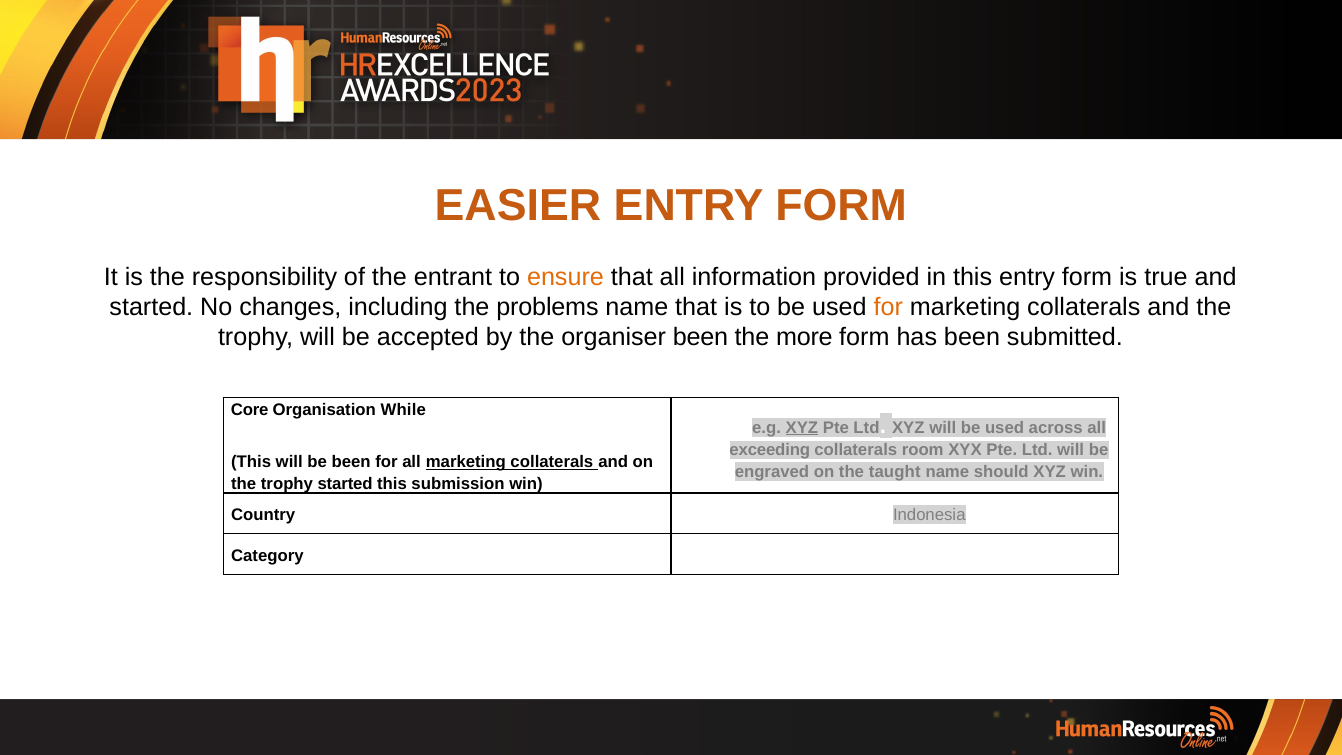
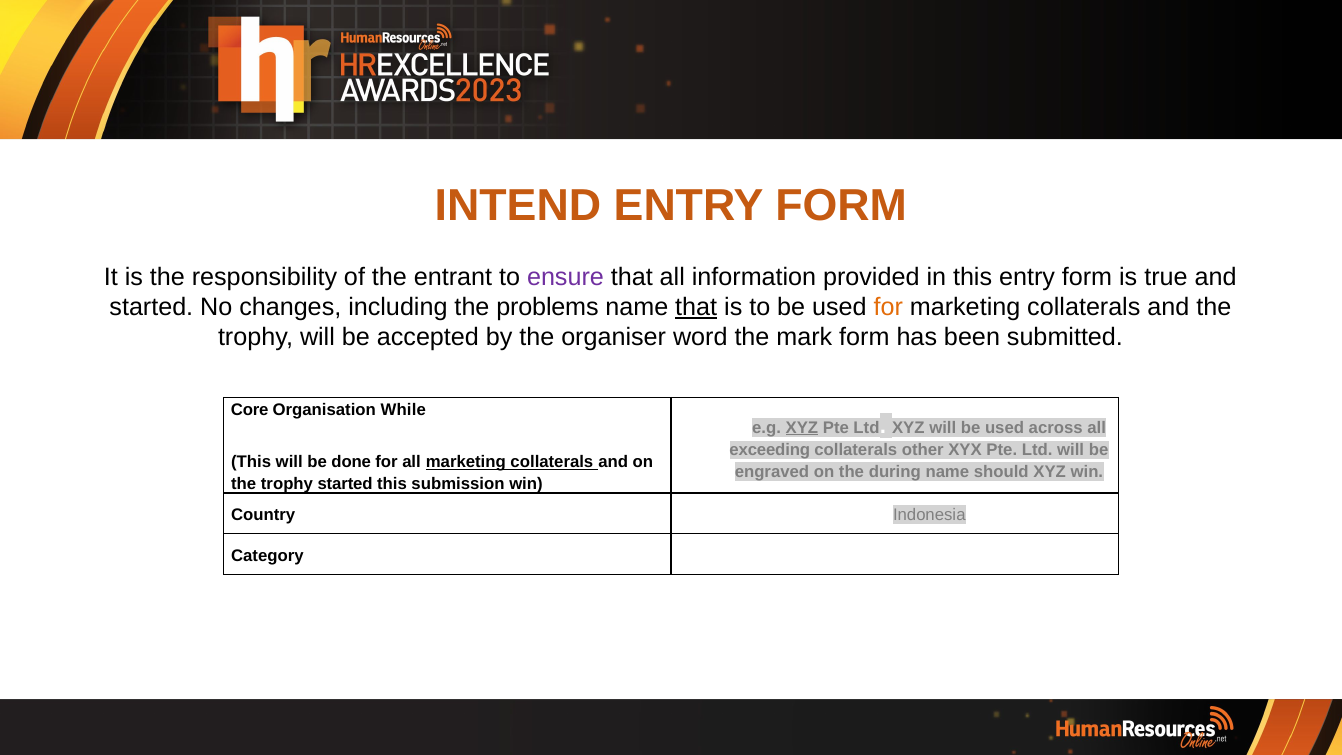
EASIER: EASIER -> INTEND (518, 206)
ensure colour: orange -> purple (565, 277)
that underline: none -> present (696, 307)
organiser been: been -> word (700, 337)
more: more -> mark (804, 337)
room: room -> other (923, 450)
be been: been -> done (351, 462)
taught: taught -> during (895, 472)
